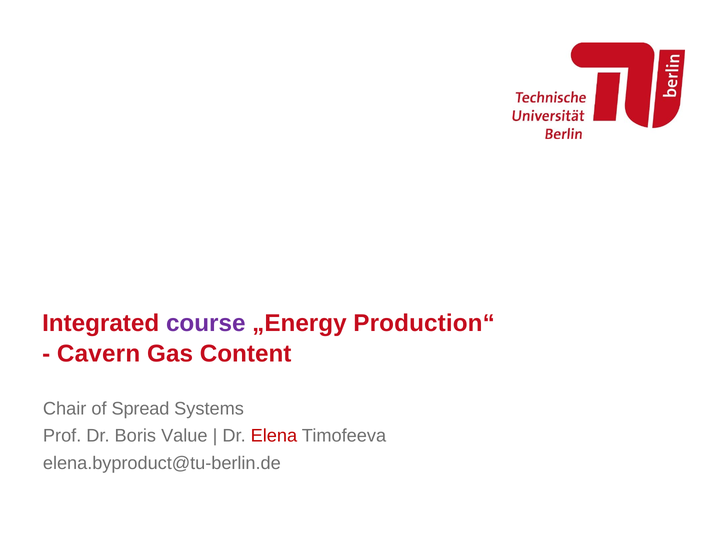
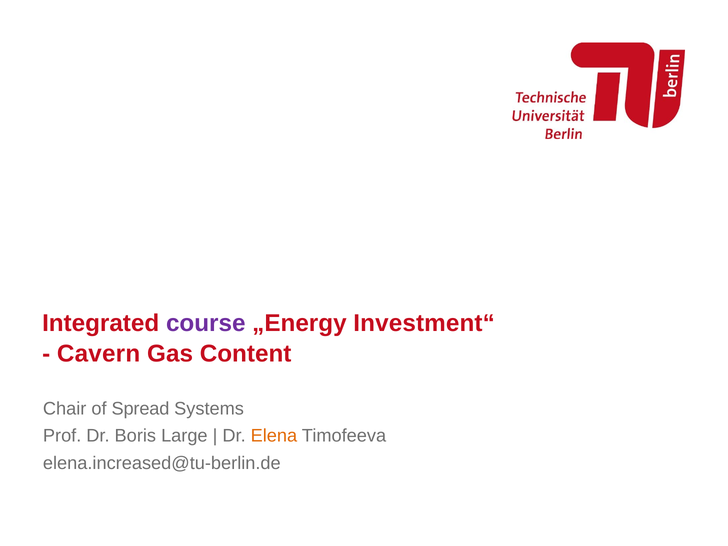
Production“: Production“ -> Investment“ (424, 323)
Value: Value -> Large (184, 436)
Elena colour: red -> orange (274, 436)
elena.byproduct@tu-berlin.de: elena.byproduct@tu-berlin.de -> elena.increased@tu-berlin.de (162, 463)
